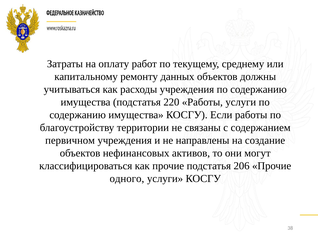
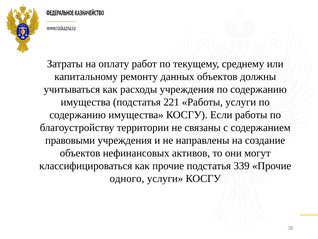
220: 220 -> 221 (171, 102)
первичном: первичном -> правовыми (70, 140)
206: 206 -> 339 (242, 165)
